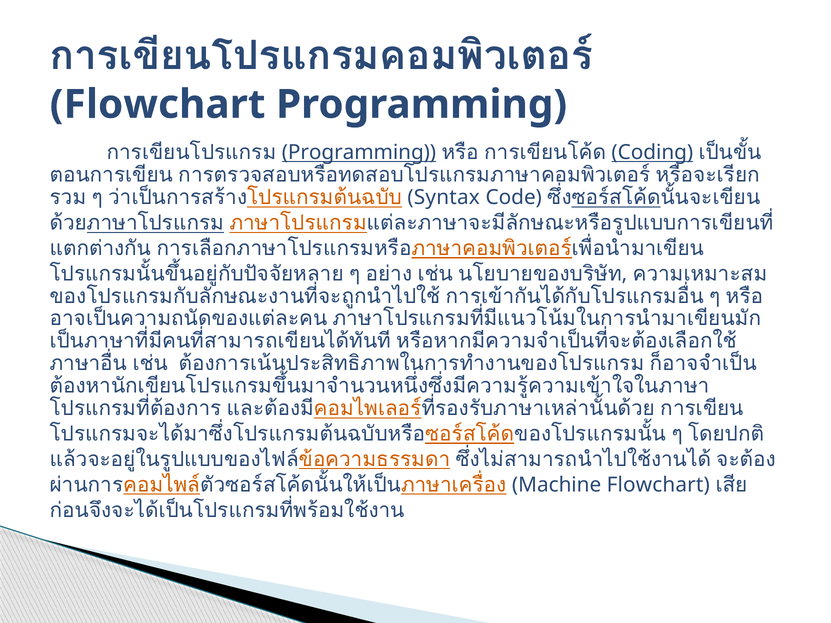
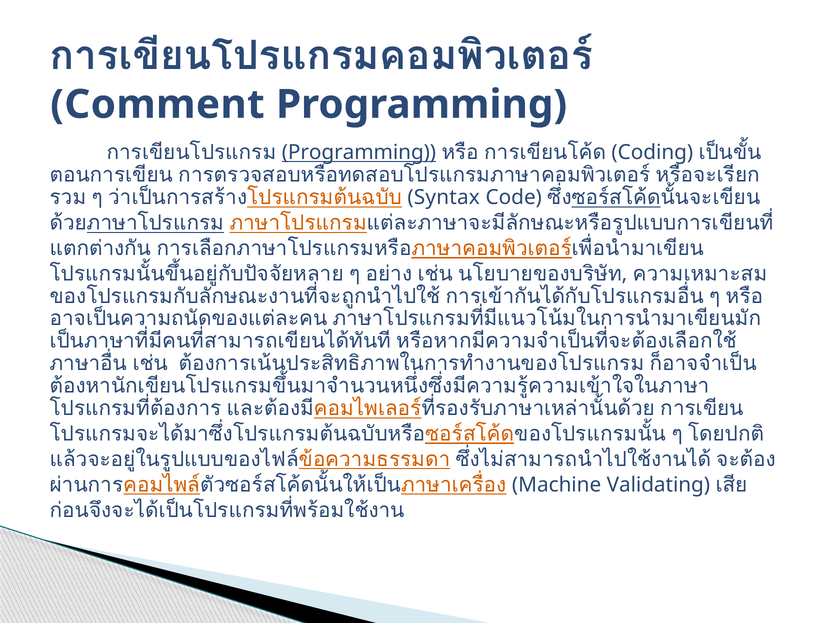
Flowchart: Flowchart -> Comment (157, 105)
Coding underline: present -> none (652, 153)
Machine Flowchart: Flowchart -> Validating (658, 485)
